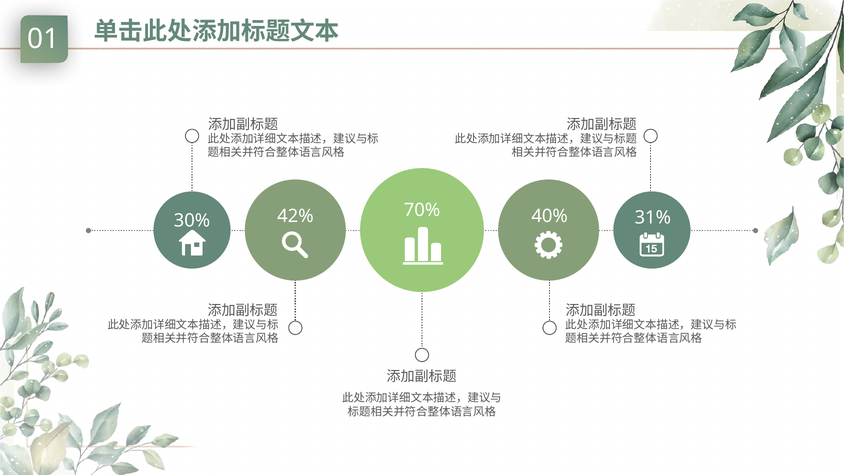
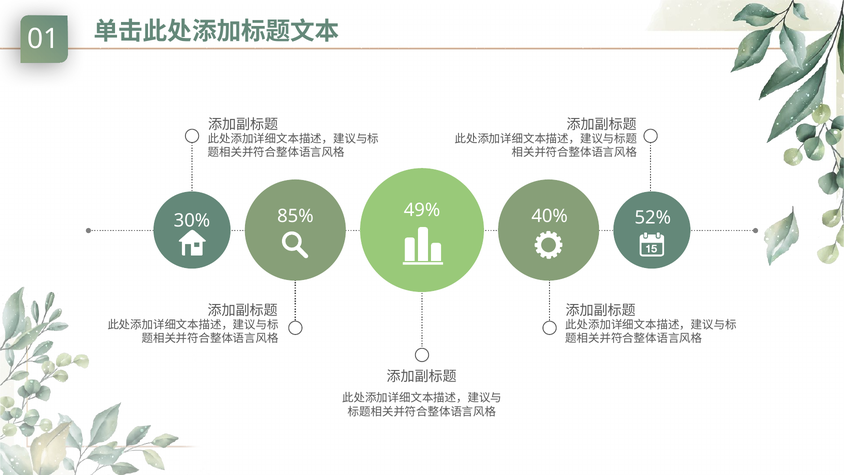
70%: 70% -> 49% (422, 210)
31%: 31% -> 52% (653, 218)
42%: 42% -> 85% (295, 216)
